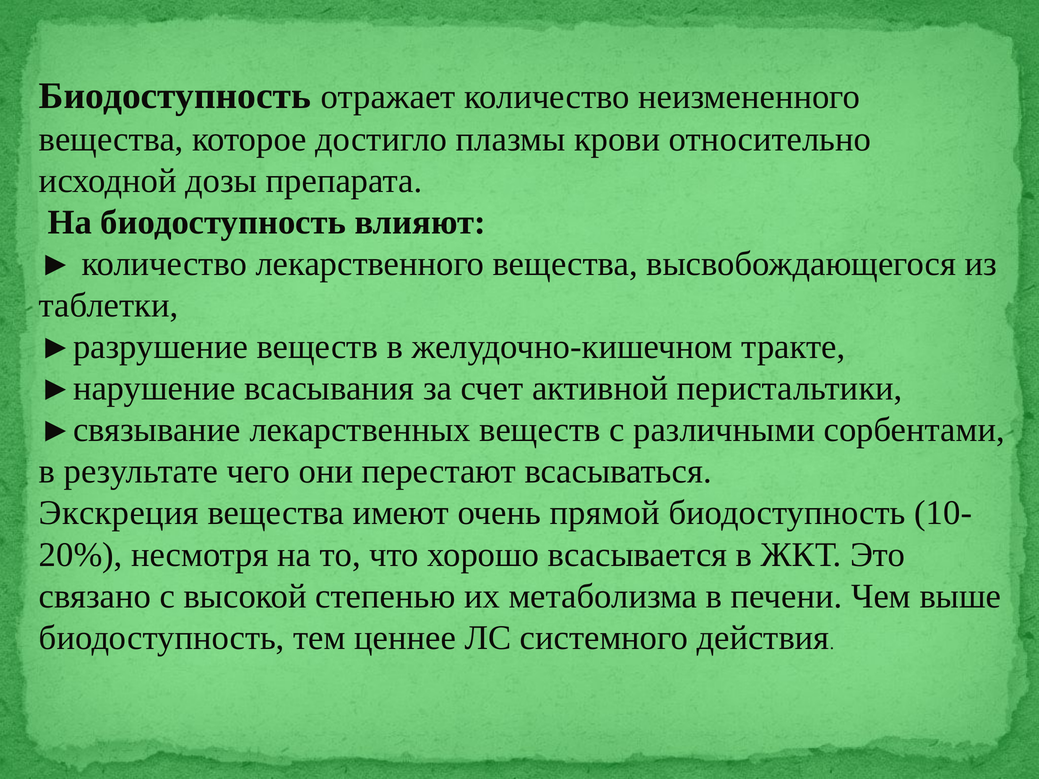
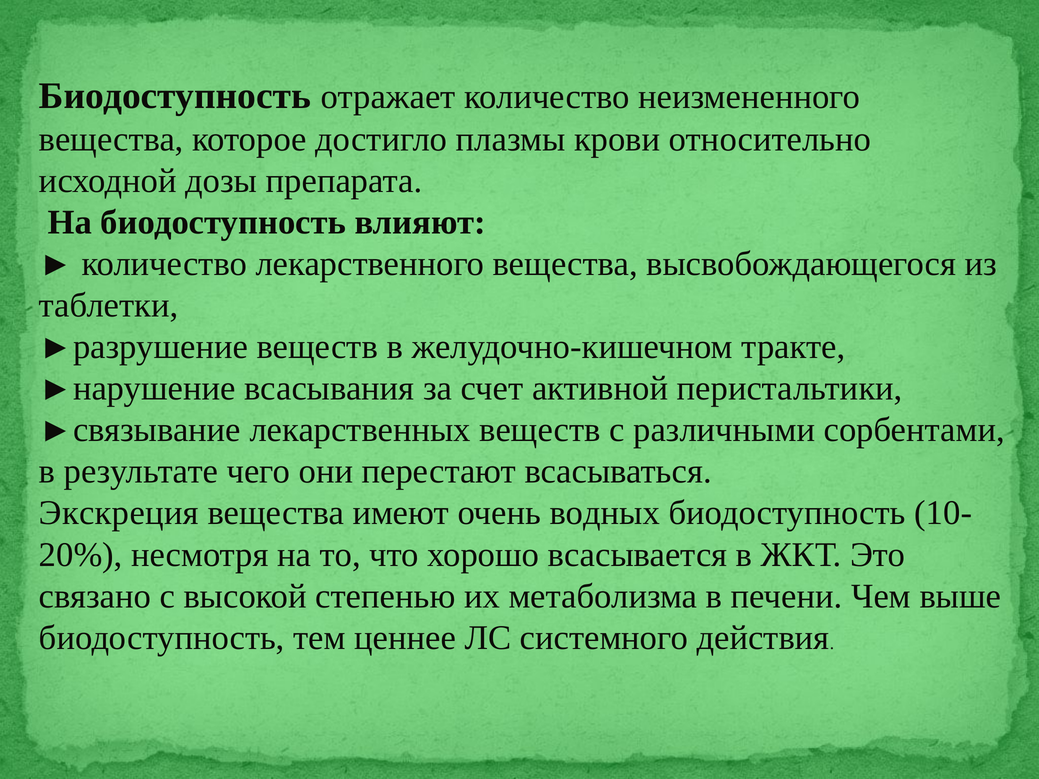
прямой: прямой -> водных (605, 513)
